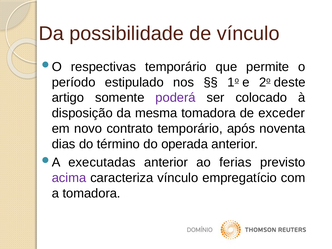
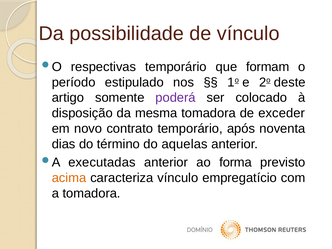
permite: permite -> formam (268, 67)
operada: operada -> aquelas (185, 144)
ferias: ferias -> forma (236, 162)
acima colour: purple -> orange (69, 178)
